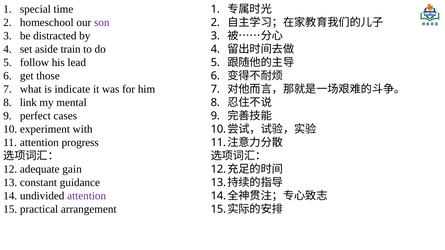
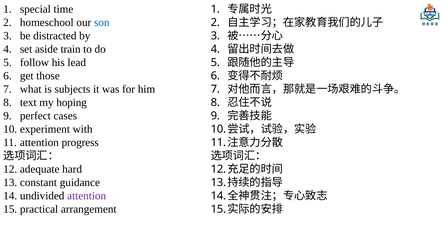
son colour: purple -> blue (102, 22)
indicate: indicate -> subjects (72, 89)
link: link -> text (28, 103)
mental: mental -> hoping (72, 103)
gain: gain -> hard (72, 169)
